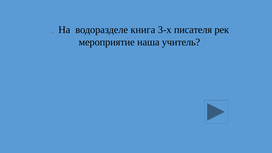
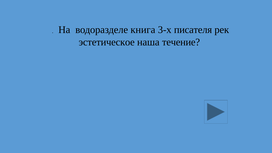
мероприятие: мероприятие -> эстетическое (107, 42)
учитель: учитель -> течение (181, 42)
